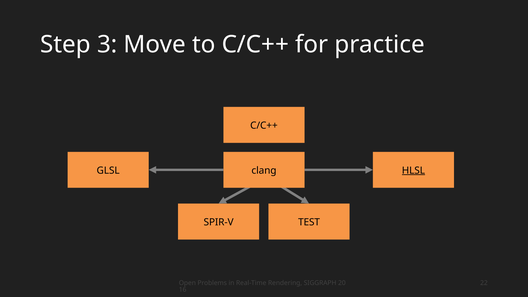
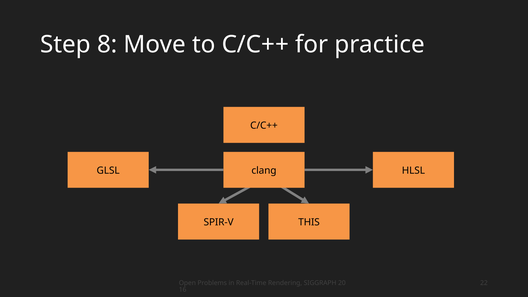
3: 3 -> 8 (107, 44)
HLSL underline: present -> none (413, 171)
TEST: TEST -> THIS (309, 222)
